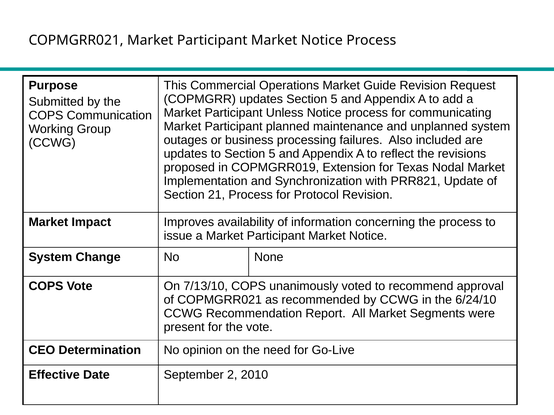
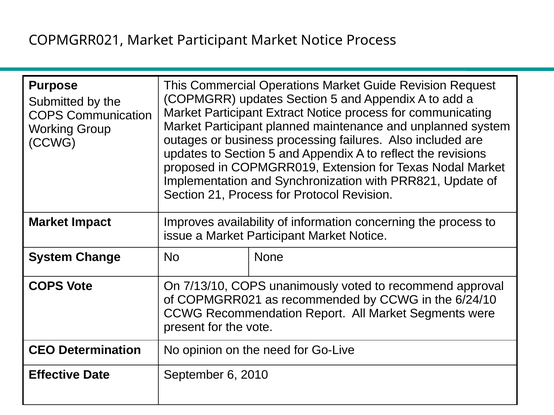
Unless: Unless -> Extract (285, 113)
2: 2 -> 6 (232, 375)
